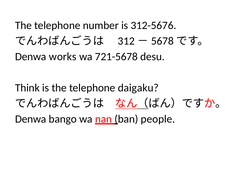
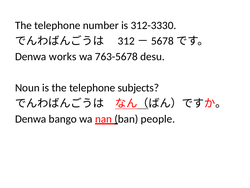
312-5676: 312-5676 -> 312-3330 (153, 25)
721-5678: 721-5678 -> 763-5678 (116, 56)
Think: Think -> Noun (27, 88)
daigaku: daigaku -> subjects (138, 88)
